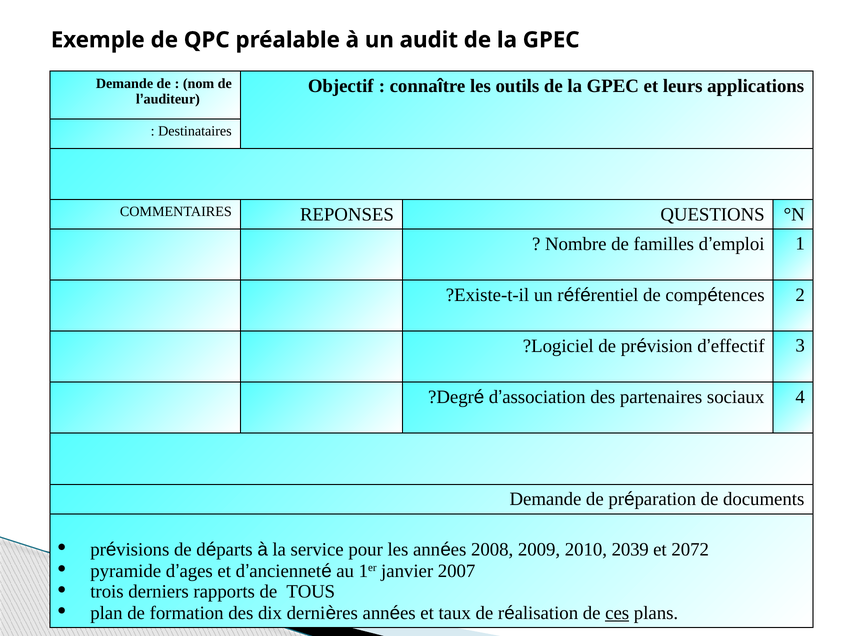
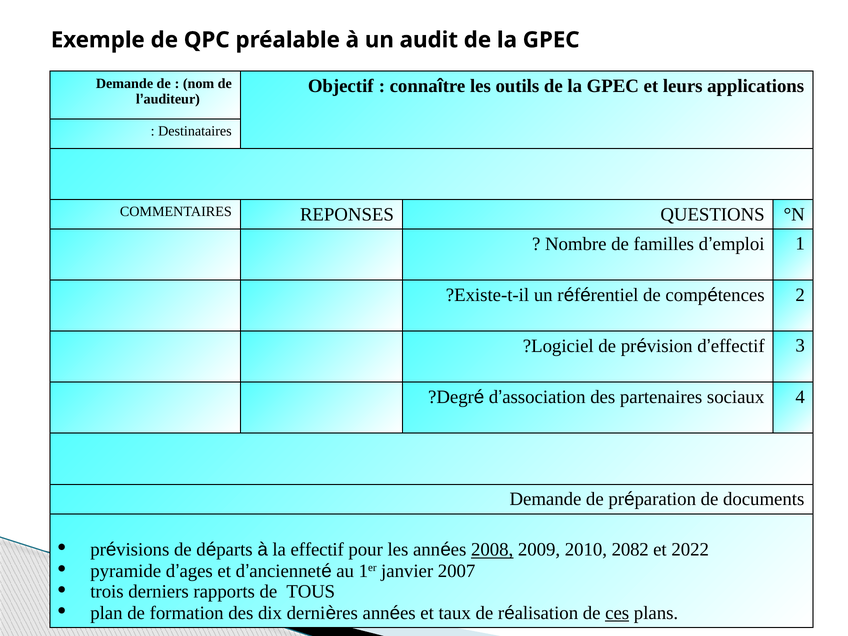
service: service -> effectif (317, 550)
2008 underline: none -> present (492, 550)
2039: 2039 -> 2082 (630, 550)
2072: 2072 -> 2022 (690, 550)
